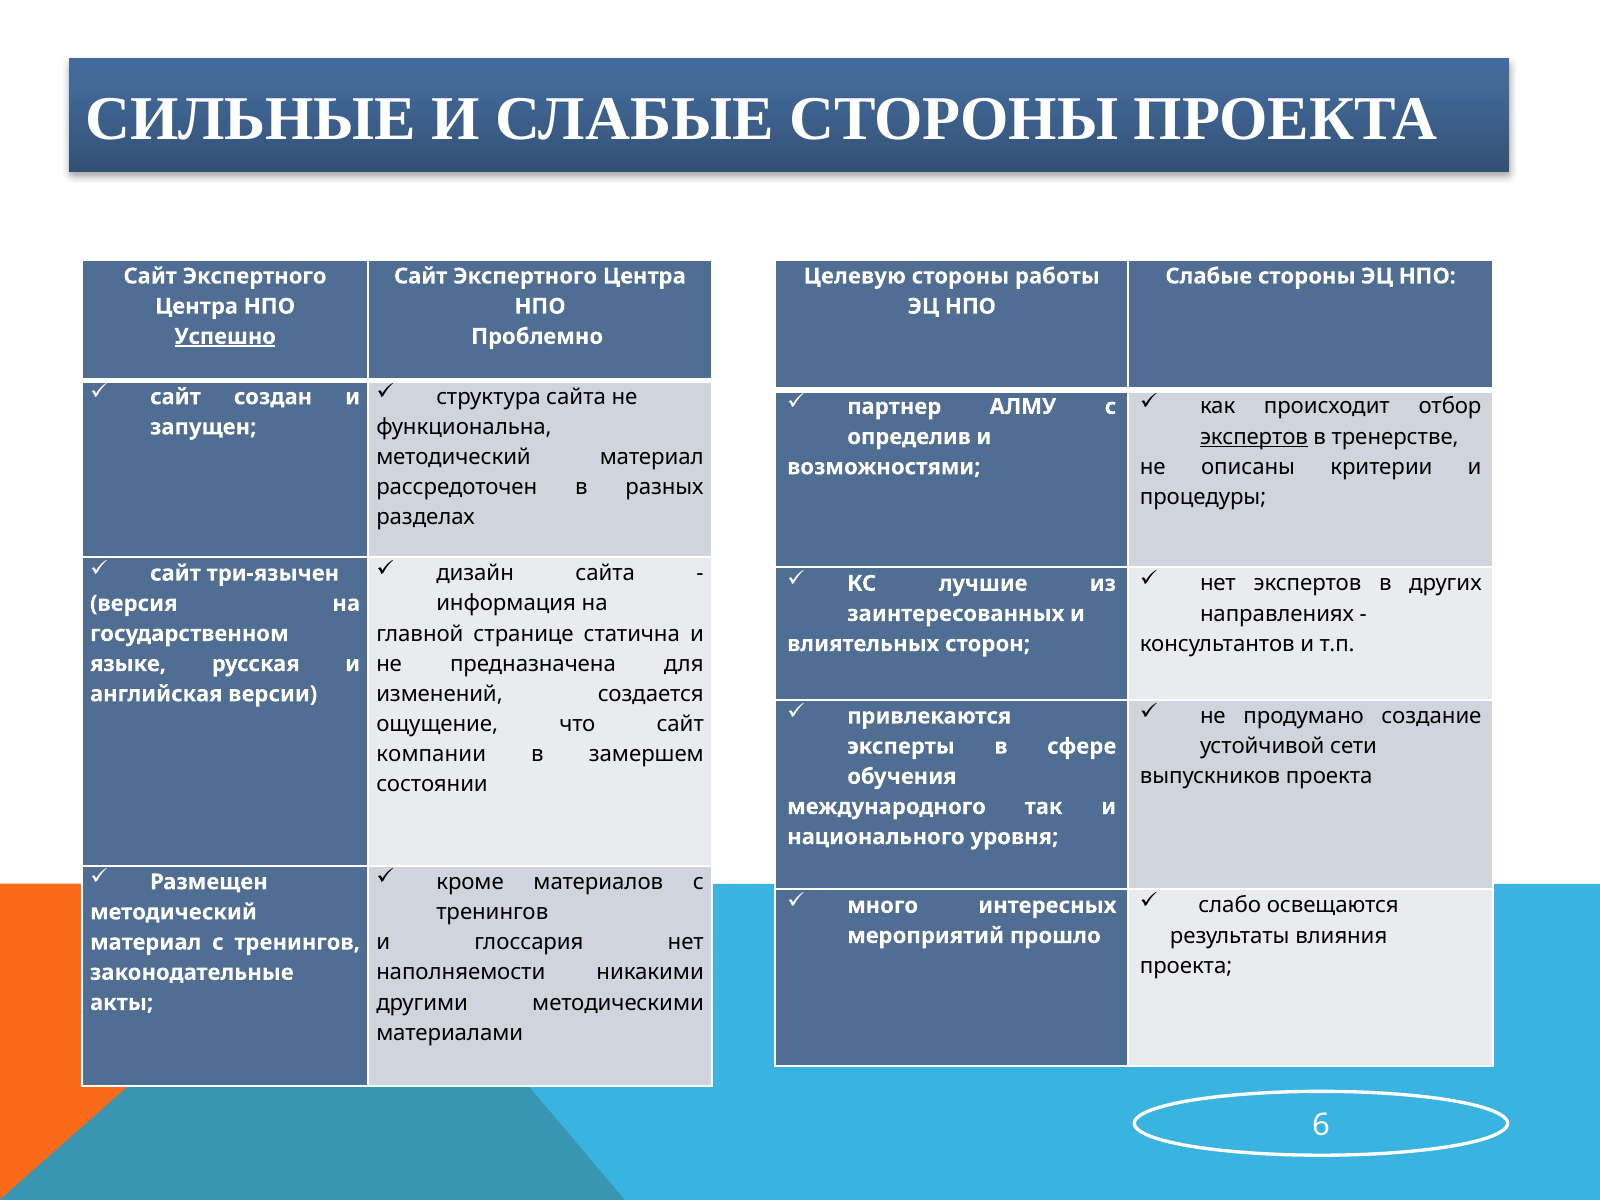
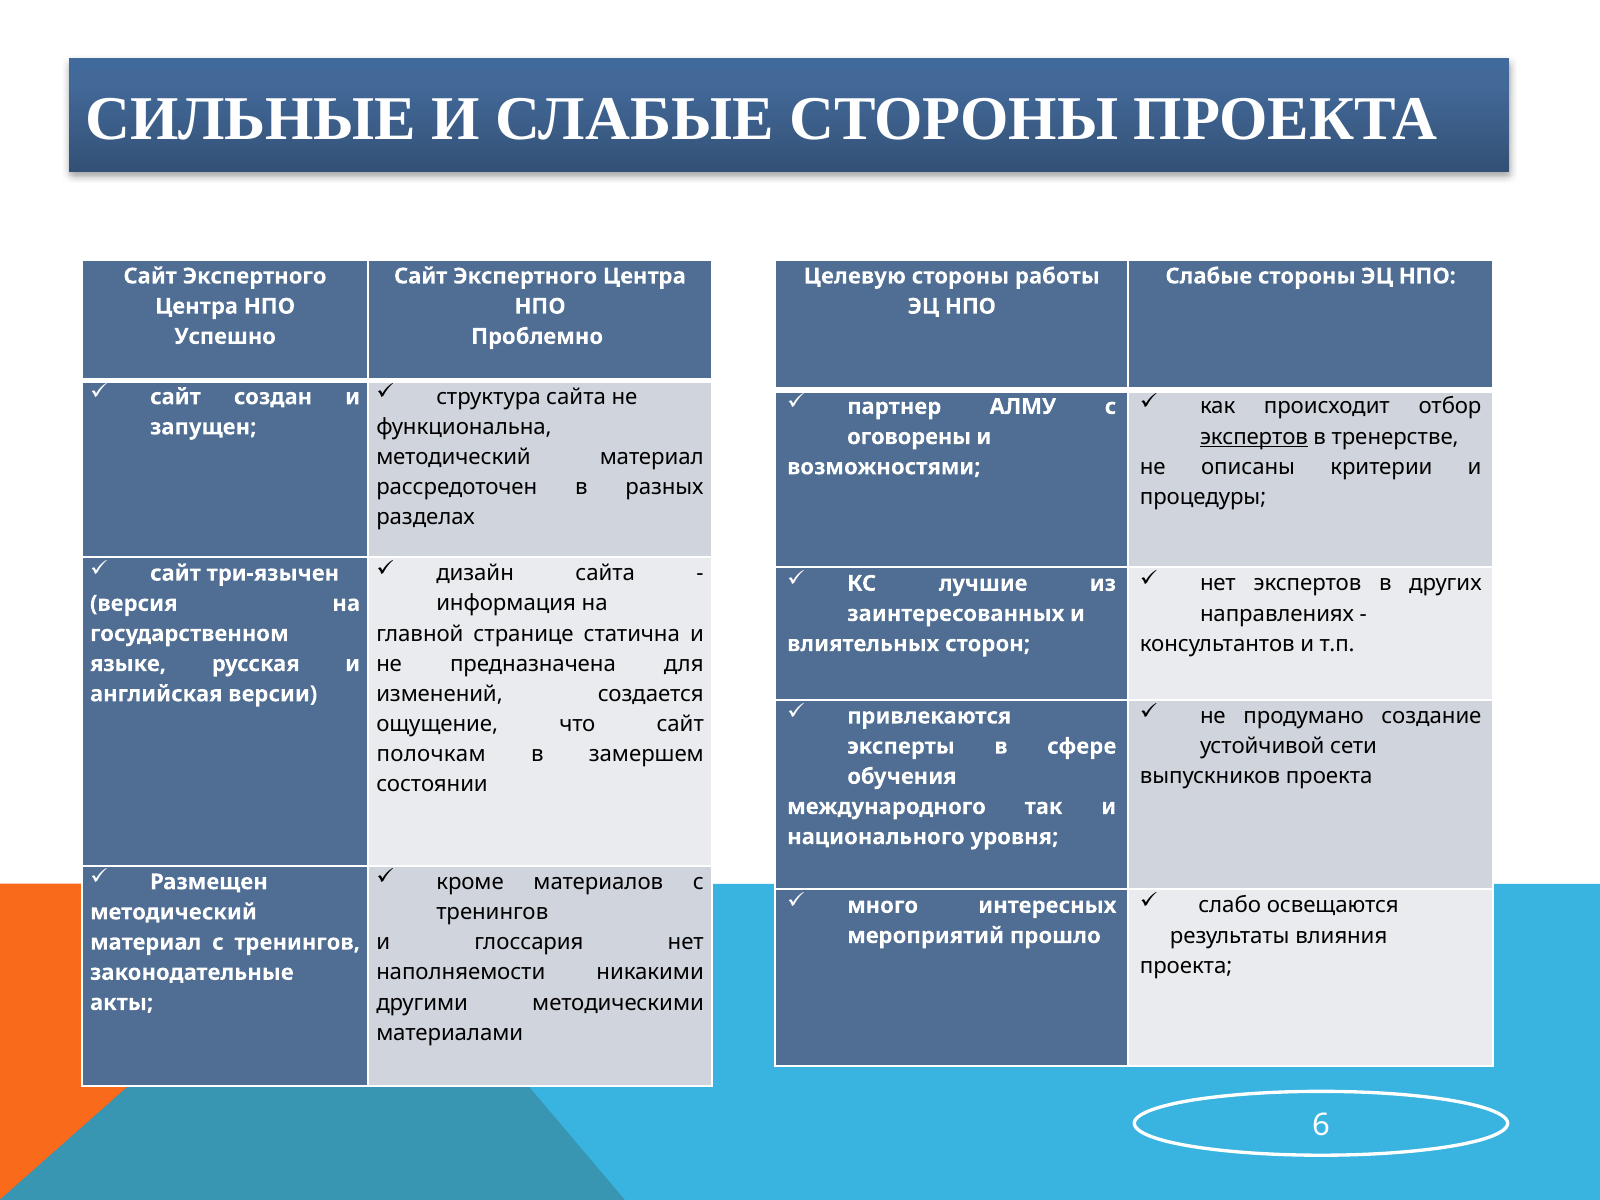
Успешно underline: present -> none (225, 337)
определив: определив -> оговорены (909, 437)
компании: компании -> полочкам (431, 754)
